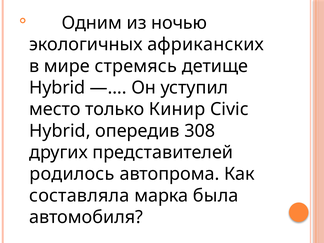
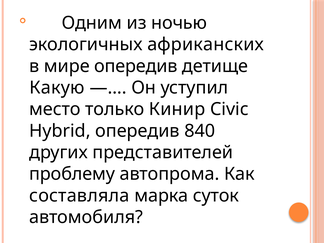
мире стремясь: стремясь -> опередив (136, 66)
Hybrid: Hybrid -> Какую (57, 88)
308: 308 -> 840 (200, 131)
родилось: родилось -> проблему (72, 174)
была: была -> суток (216, 196)
